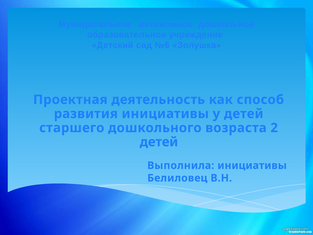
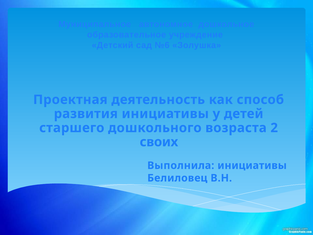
детей: детей -> своих (159, 142)
